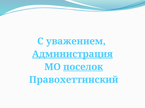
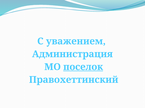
Администрация underline: present -> none (72, 54)
